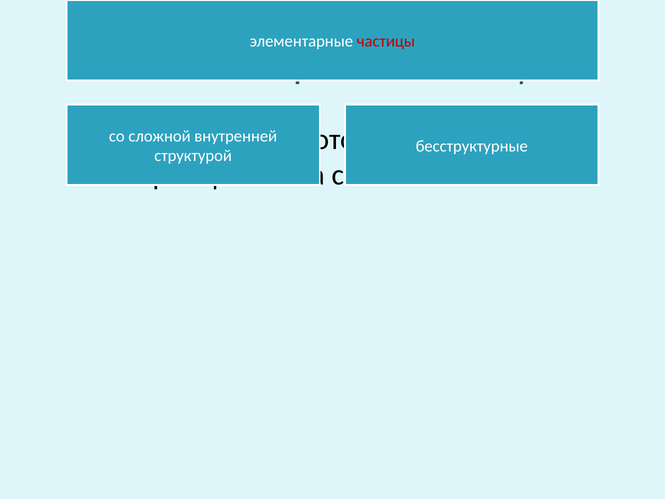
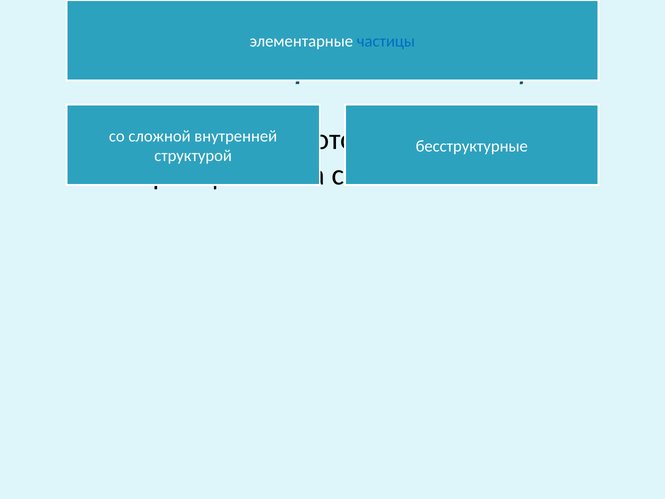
частицы colour: red -> blue (386, 41)
